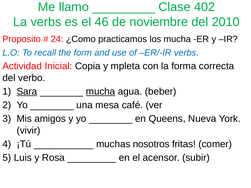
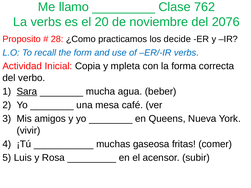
402: 402 -> 762 (205, 7)
46: 46 -> 20 (102, 22)
2010: 2010 -> 2076 (226, 22)
24: 24 -> 28 (57, 39)
los mucha: mucha -> decide (177, 39)
mucha underline: present -> none (101, 92)
nosotros: nosotros -> gaseosa (151, 144)
